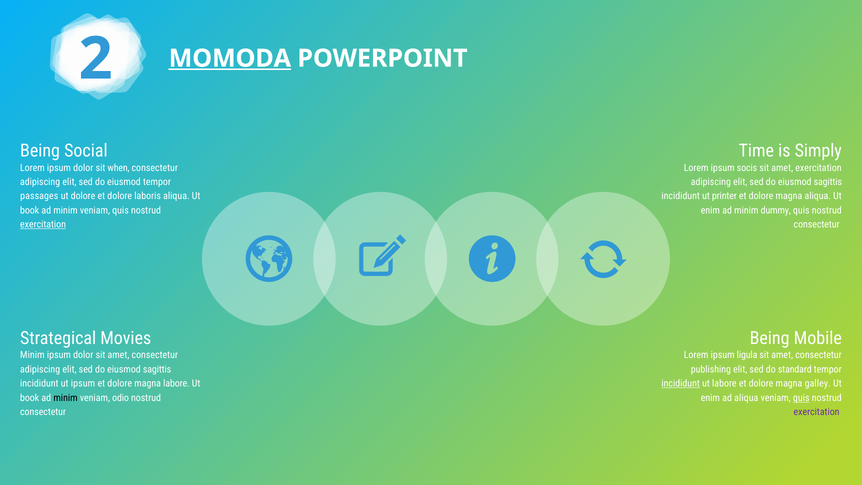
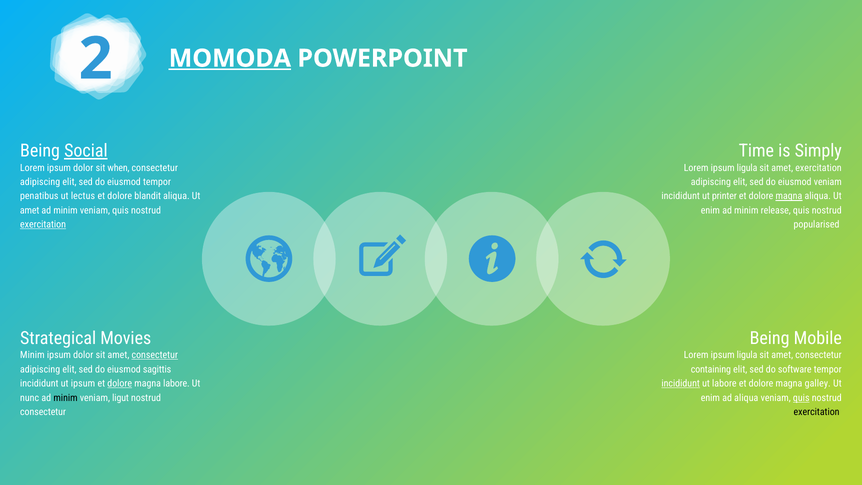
Social underline: none -> present (86, 151)
socis: socis -> ligula (747, 168)
sagittis: sagittis -> veniam (828, 182)
passages: passages -> penatibus (39, 196)
ut dolore: dolore -> lectus (83, 196)
laboris: laboris -> blandit (148, 196)
magna underline: none -> present (789, 196)
book: book -> amet (30, 210)
dummy: dummy -> release (776, 210)
consectetur: consectetur -> popularised (817, 225)
consectetur underline: none -> present (155, 355)
publishing: publishing -> containing (711, 369)
standard: standard -> software (795, 369)
dolore underline: none -> present (120, 384)
book: book -> nunc (30, 398)
odio: odio -> ligut (121, 398)
exercitation colour: purple -> black (817, 412)
